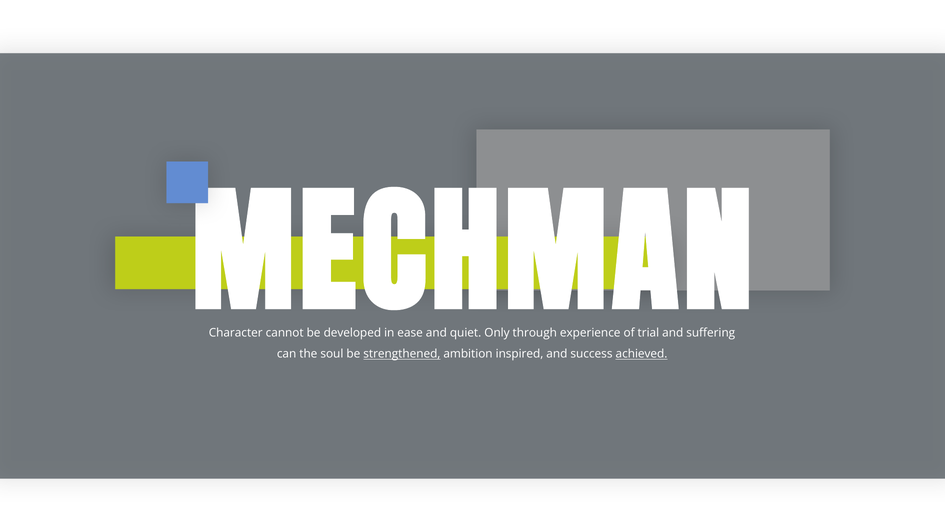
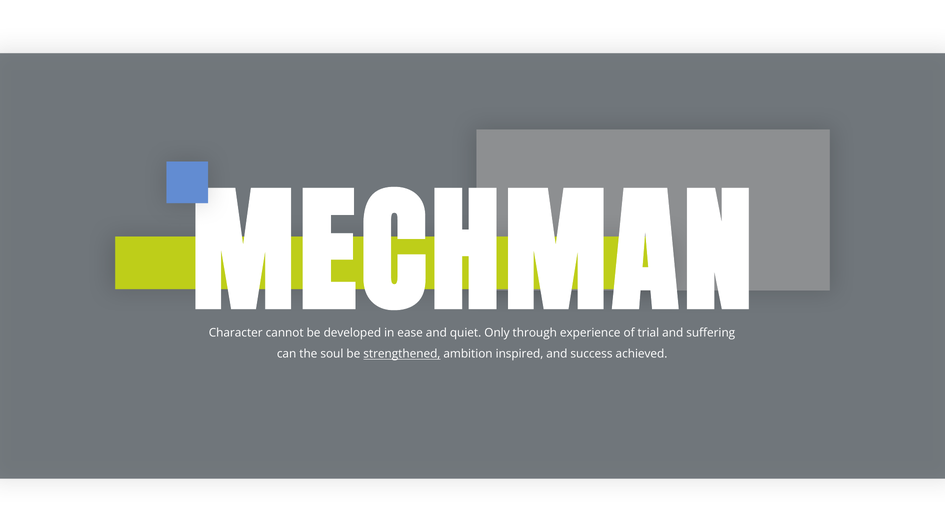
achieved underline: present -> none (641, 354)
